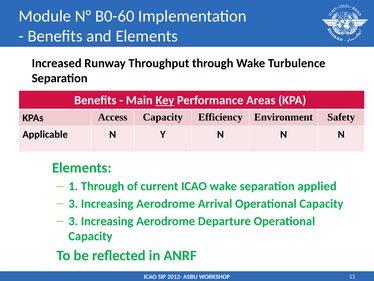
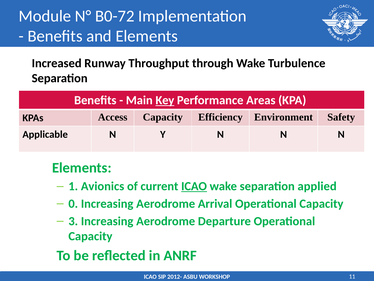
B0-60: B0-60 -> B0-72 (115, 16)
1 Through: Through -> Avionics (103, 186)
ICAO underline: none -> present (194, 186)
3: 3 -> 0 (73, 203)
